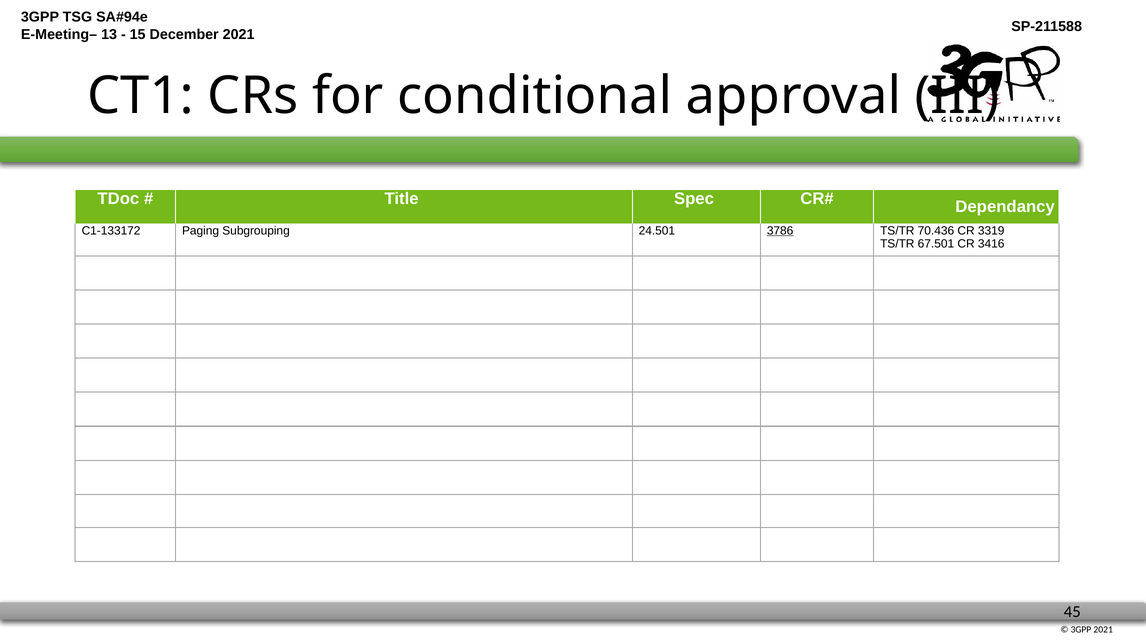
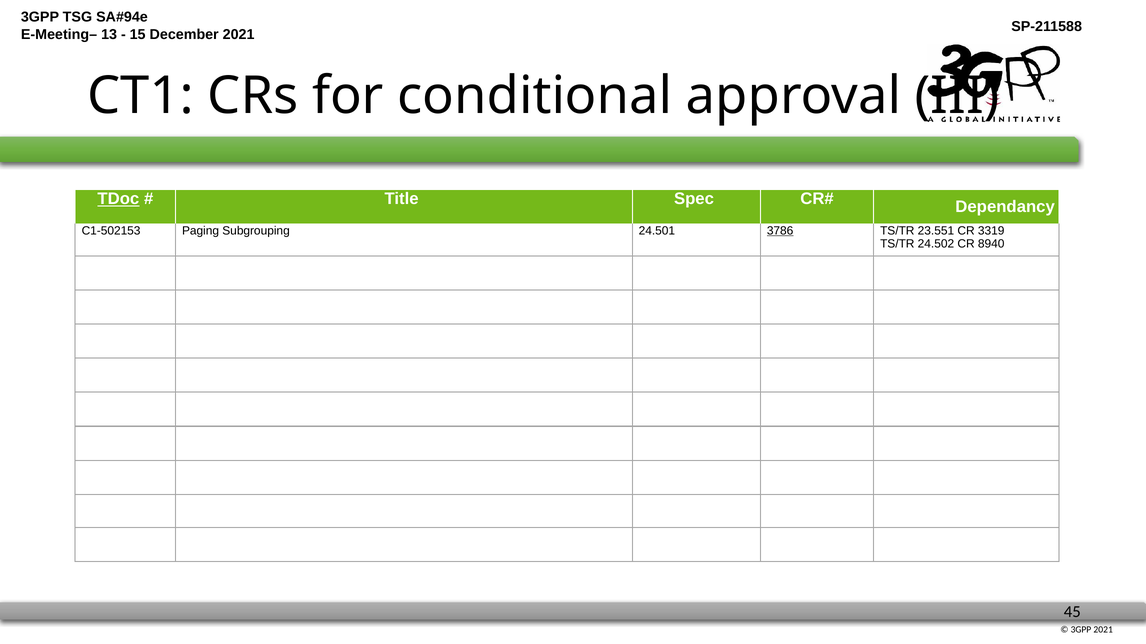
TDoc underline: none -> present (118, 199)
C1-133172: C1-133172 -> C1-502153 (111, 231)
70.436: 70.436 -> 23.551 (936, 231)
67.501: 67.501 -> 24.502 (936, 244)
3416: 3416 -> 8940 (991, 244)
